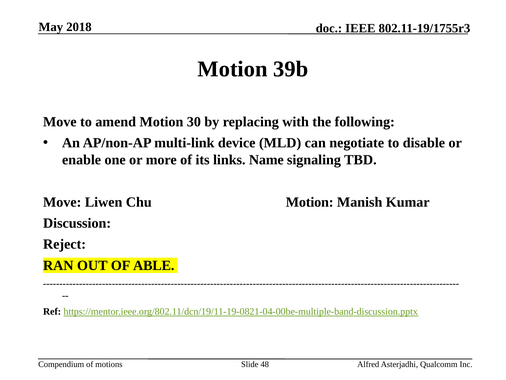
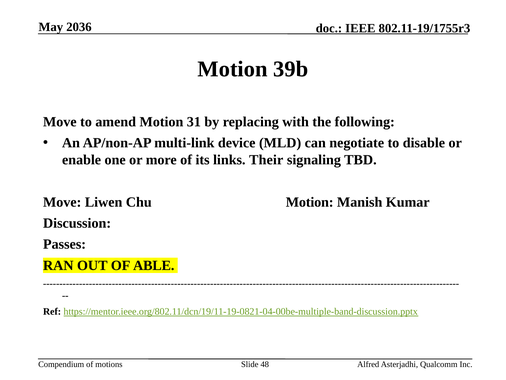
2018: 2018 -> 2036 (79, 27)
30: 30 -> 31 (194, 122)
Name: Name -> Their (266, 160)
Reject: Reject -> Passes (65, 244)
